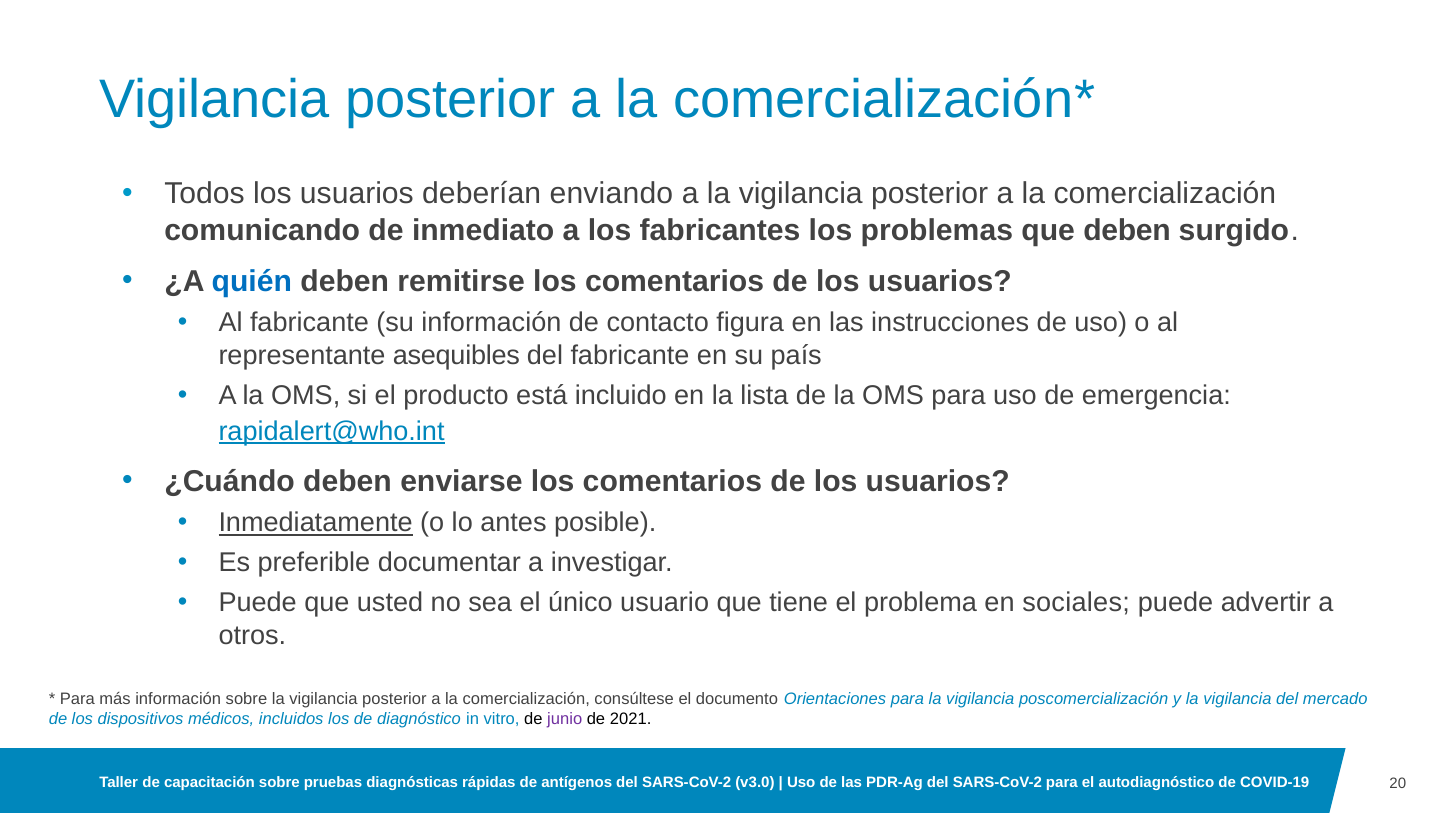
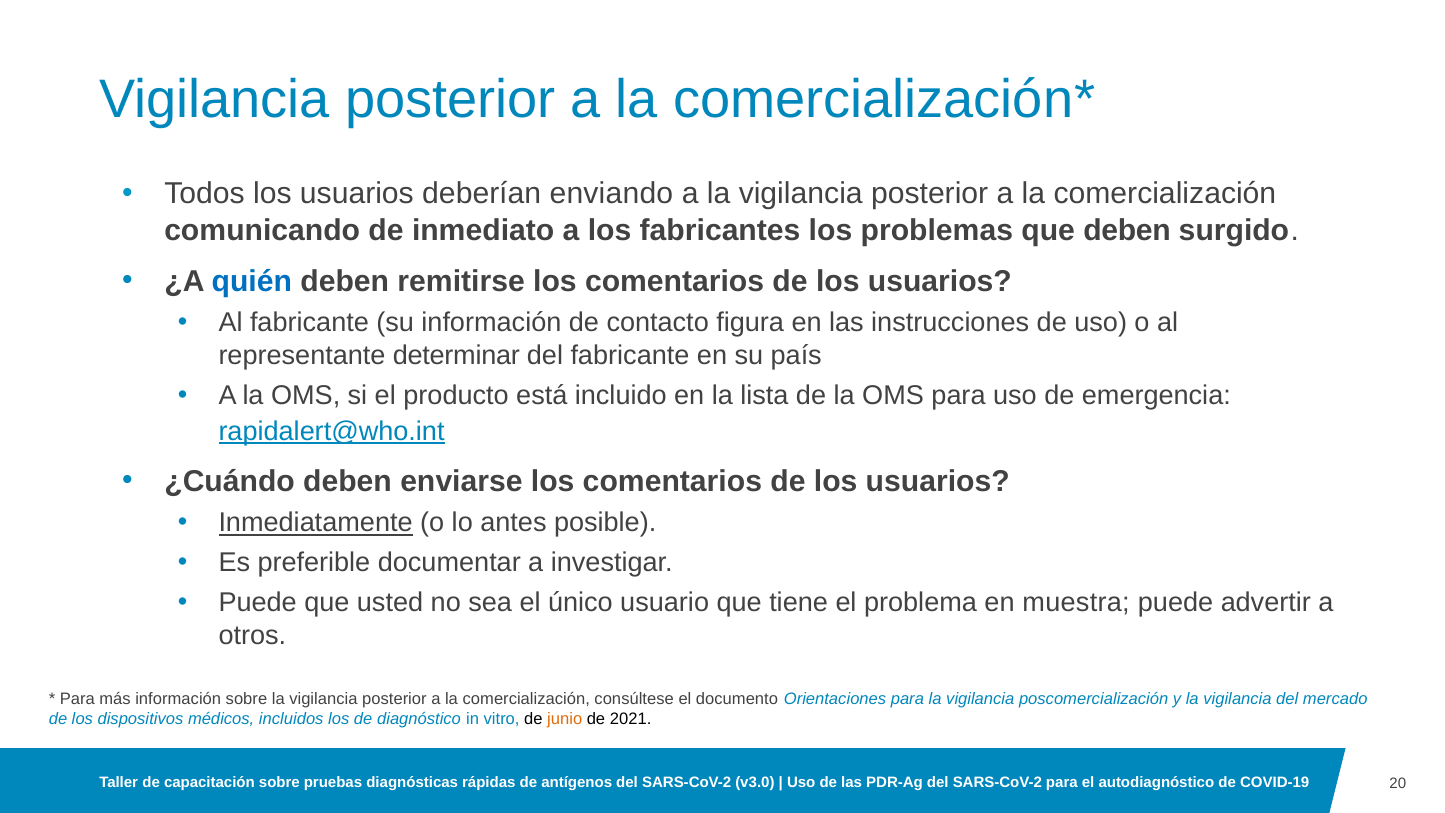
asequibles: asequibles -> determinar (456, 355)
sociales: sociales -> muestra (1076, 603)
junio colour: purple -> orange (565, 719)
